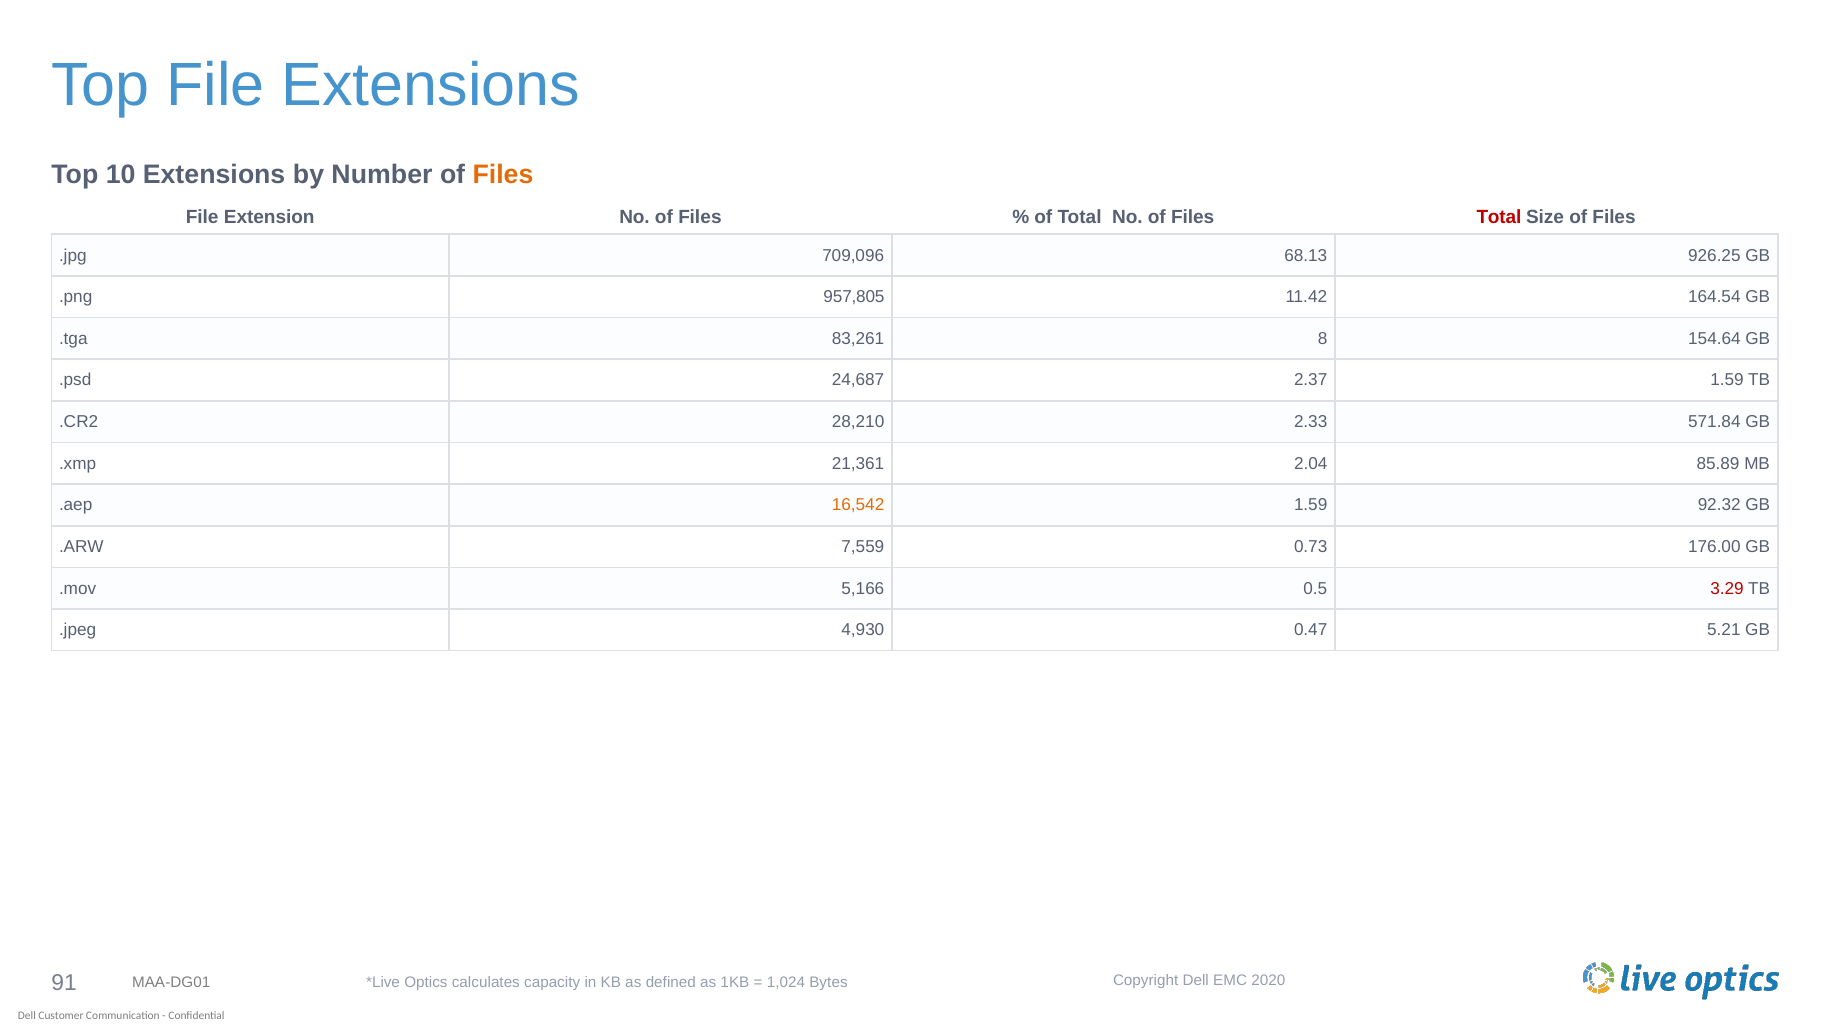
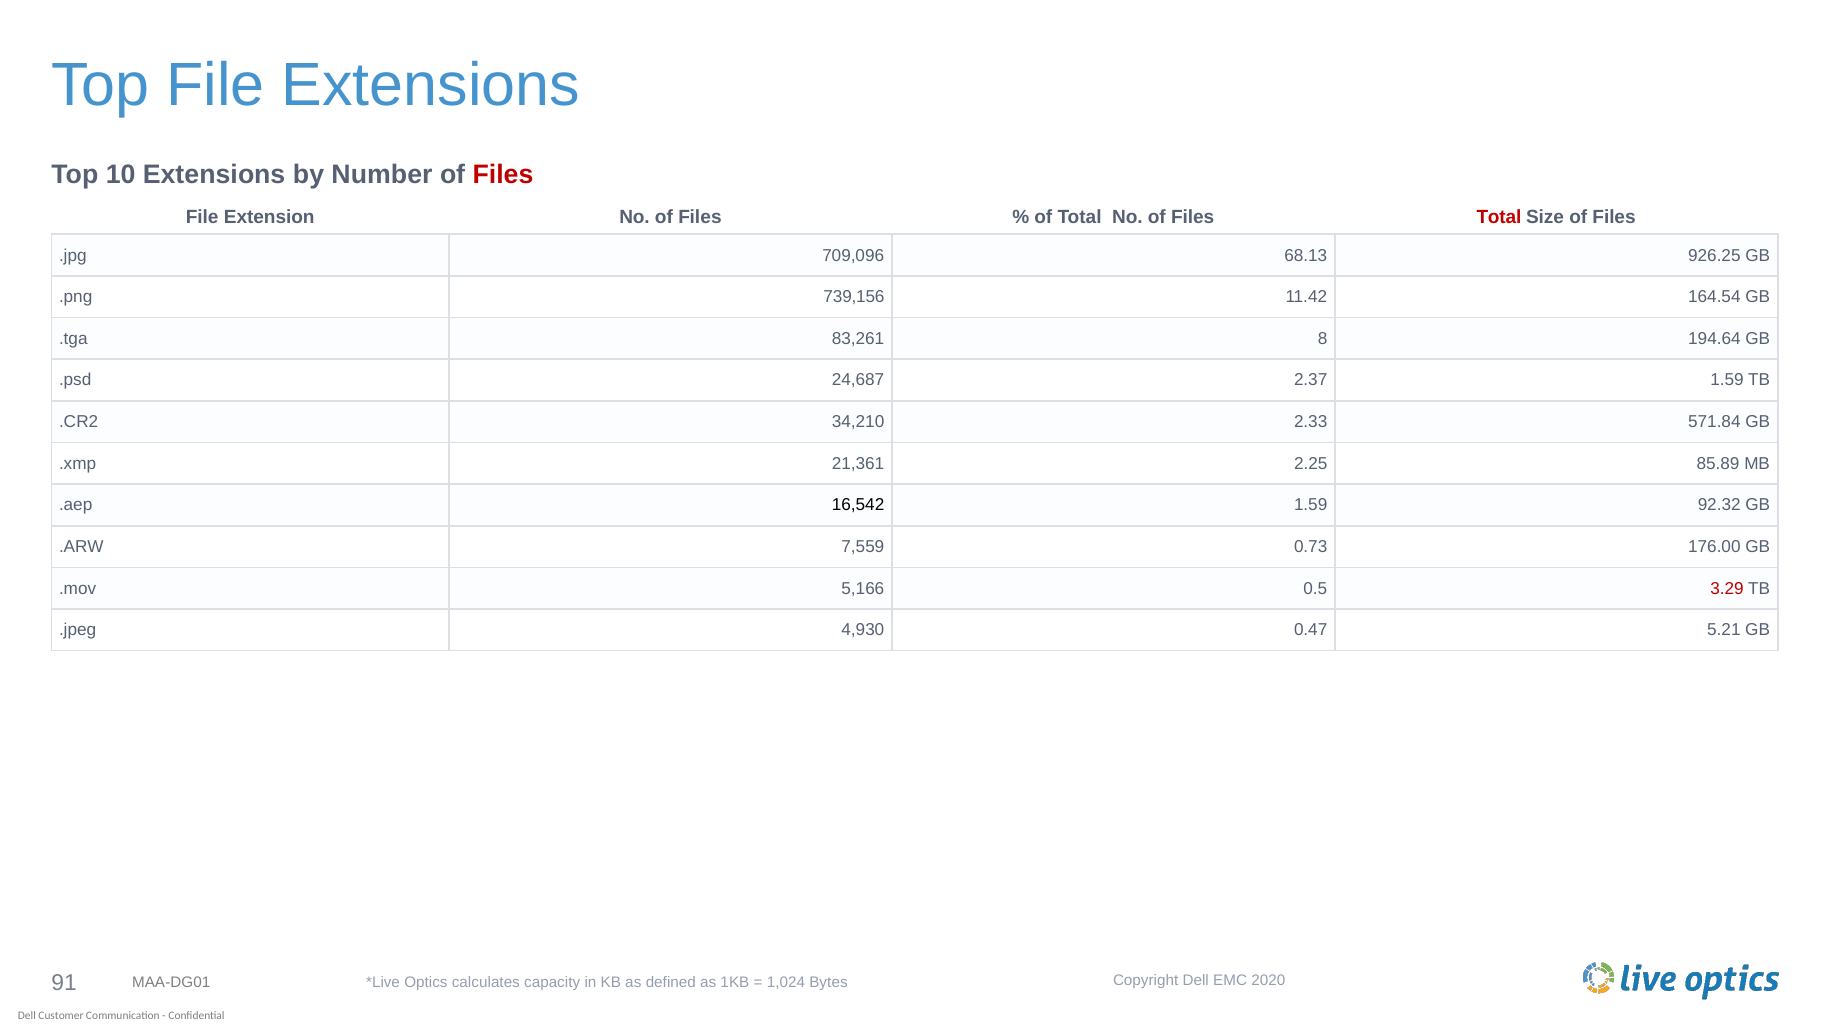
Files colour: orange -> red (503, 174)
957,805: 957,805 -> 739,156 (854, 297)
154.64: 154.64 -> 194.64 (1714, 338)
28,210: 28,210 -> 34,210 (858, 422)
2.04: 2.04 -> 2.25 (1311, 463)
16,542 colour: orange -> black (858, 505)
